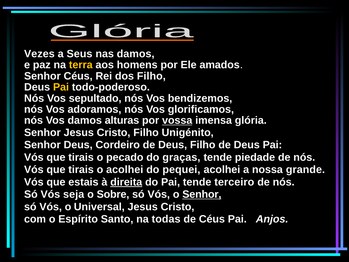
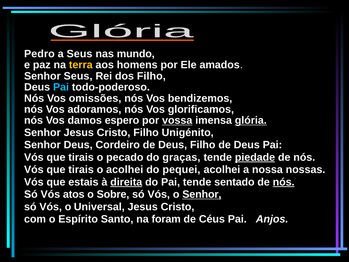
Vezes: Vezes -> Pedro (39, 54)
nas damos: damos -> mundo (136, 54)
Senhor Céus: Céus -> Seus (78, 76)
Pai colour: yellow -> light blue (61, 87)
sepultado: sepultado -> omissões (95, 98)
alturas: alturas -> espero (122, 120)
glória underline: none -> present (251, 120)
piedade underline: none -> present (255, 157)
grande: grande -> nossas (306, 170)
terceiro: terceiro -> sentado (234, 182)
nós underline: none -> present (284, 182)
seja: seja -> atos (74, 194)
todas: todas -> foram (166, 219)
